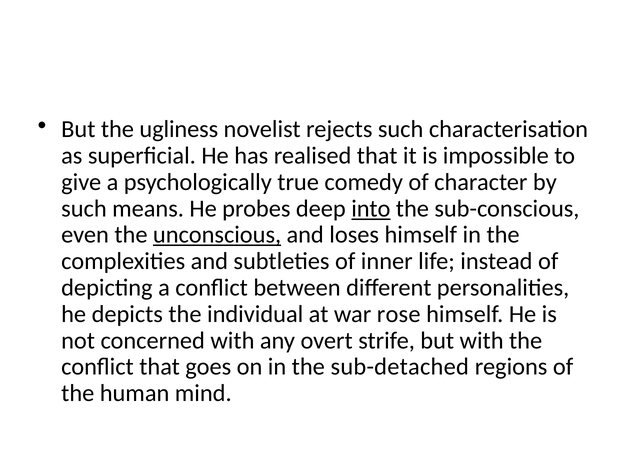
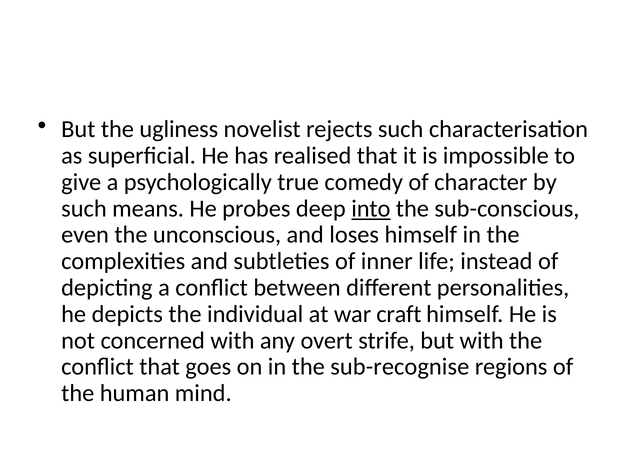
unconscious underline: present -> none (217, 235)
rose: rose -> craft (399, 314)
sub-detached: sub-detached -> sub-recognise (400, 367)
